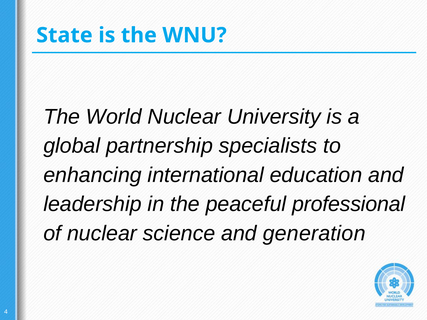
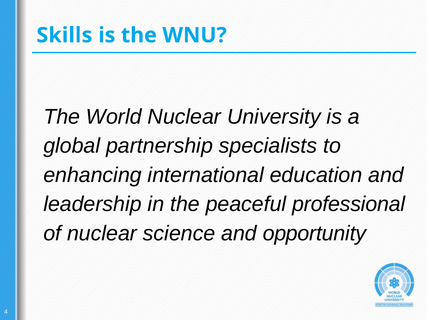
State: State -> Skills (64, 35)
generation: generation -> opportunity (314, 234)
